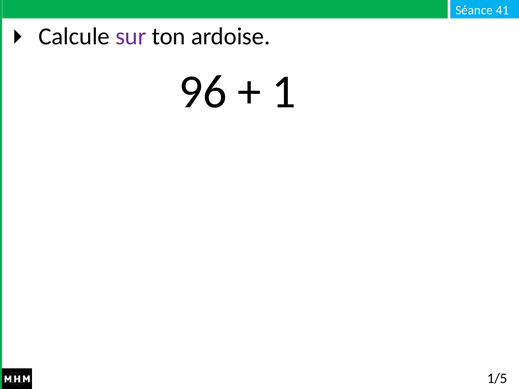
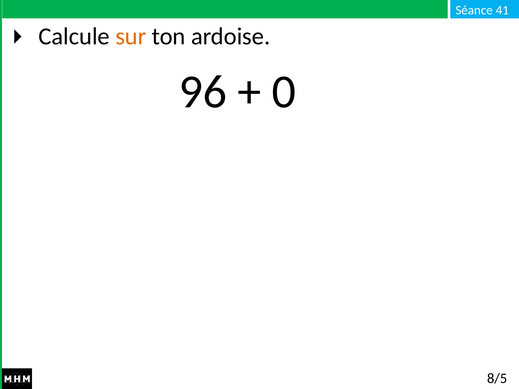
sur colour: purple -> orange (131, 37)
1: 1 -> 0 (284, 92)
1/5: 1/5 -> 8/5 (497, 379)
